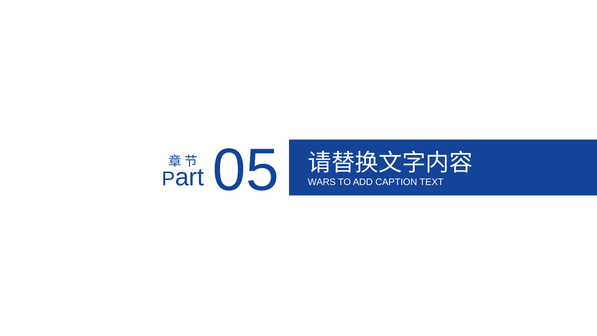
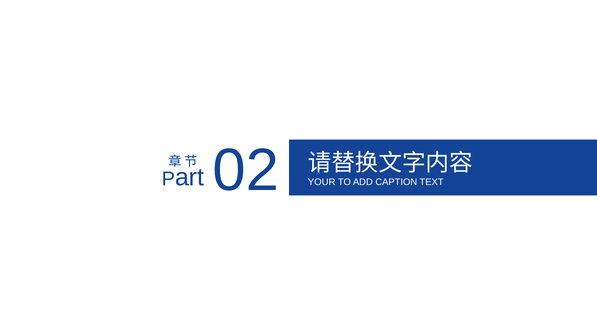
05: 05 -> 02 (246, 170)
WARS: WARS -> YOUR (322, 182)
